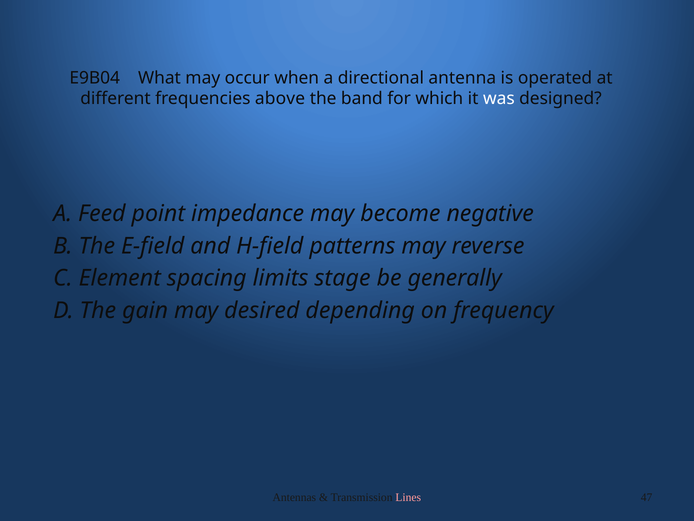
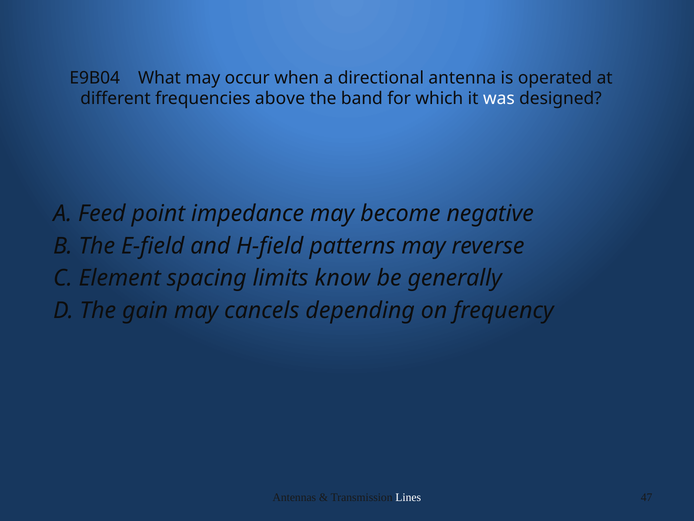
stage: stage -> know (342, 278)
desired: desired -> cancels (262, 310)
Lines colour: pink -> white (408, 497)
